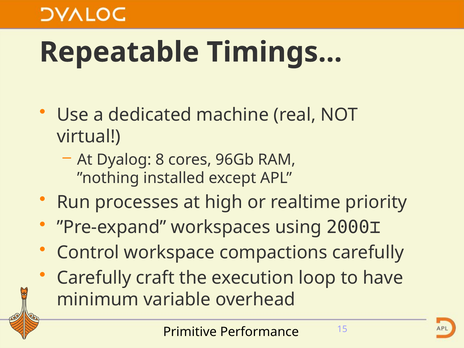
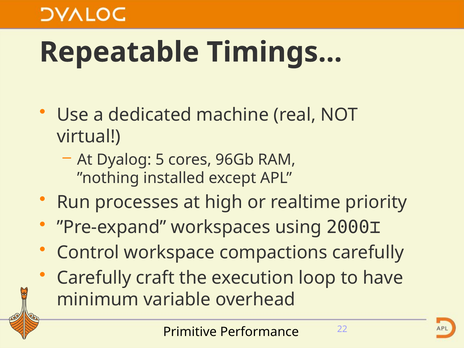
8: 8 -> 5 (160, 160)
15: 15 -> 22 (342, 329)
